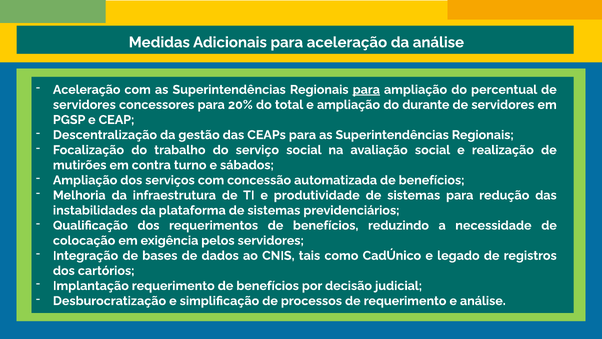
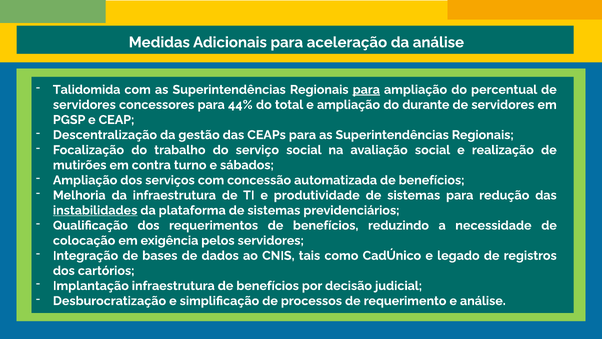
Aceleração: Aceleração -> Talidomida (87, 90)
20%: 20% -> 44% (240, 105)
instabilidades underline: none -> present (95, 210)
Implantação requerimento: requerimento -> infraestrutura (173, 285)
